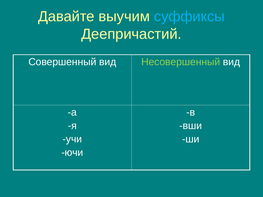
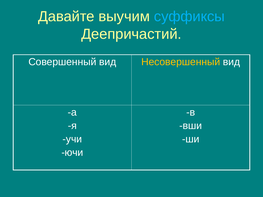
Несовершенный colour: light green -> yellow (181, 62)
